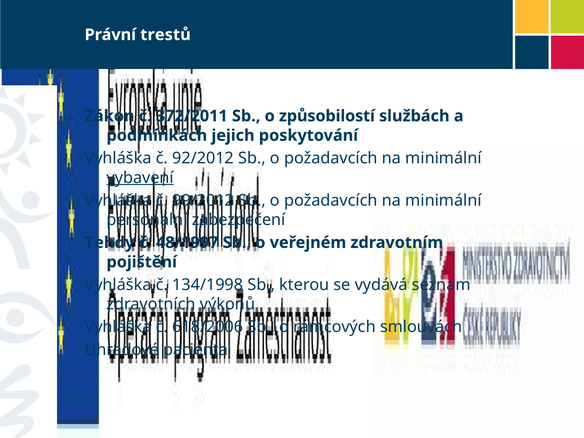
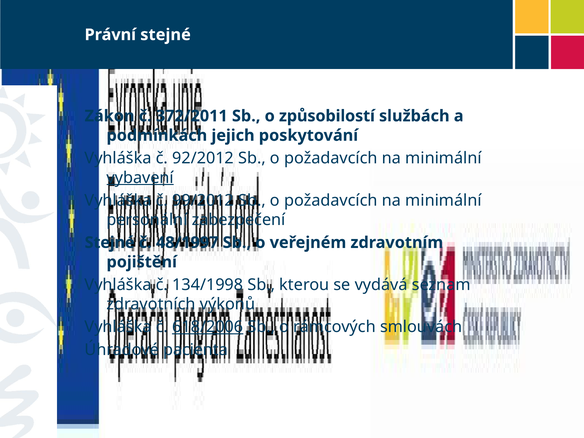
Právní trestů: trestů -> stejné (166, 35)
Tehdy: Tehdy -> Stejné (110, 243)
618/2006 underline: none -> present (208, 327)
